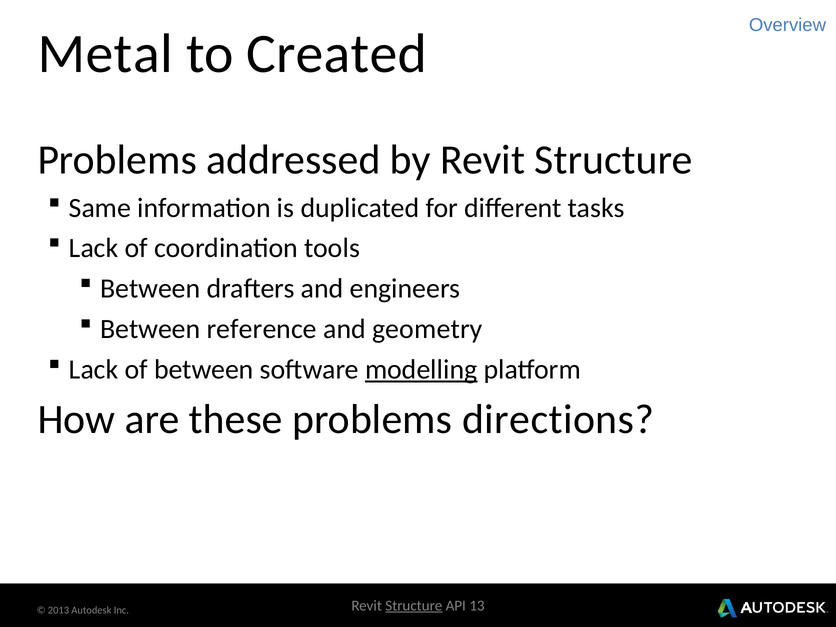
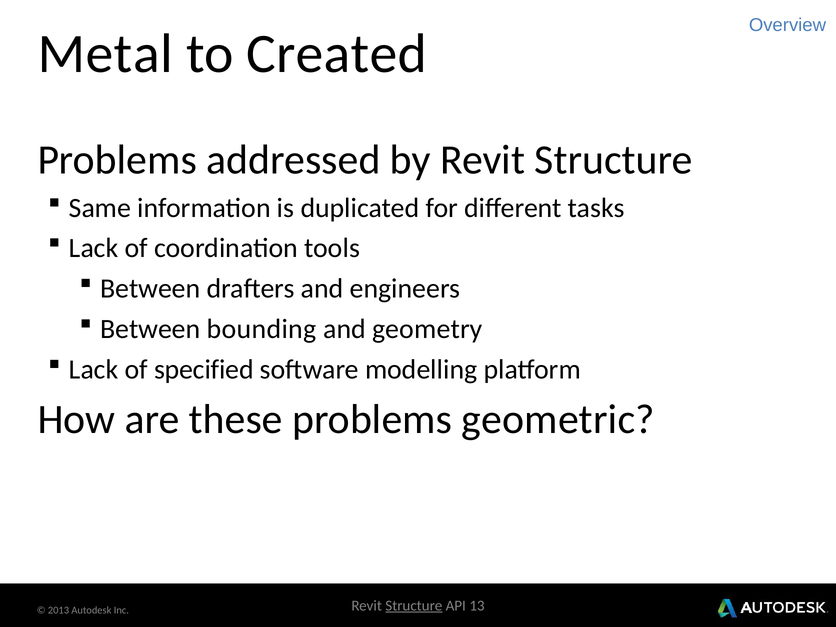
reference: reference -> bounding (262, 329)
of between: between -> specified (204, 370)
modelling underline: present -> none (421, 370)
directions: directions -> geometric (558, 419)
